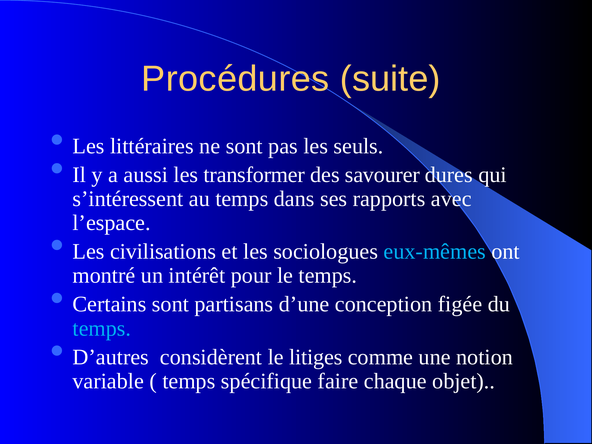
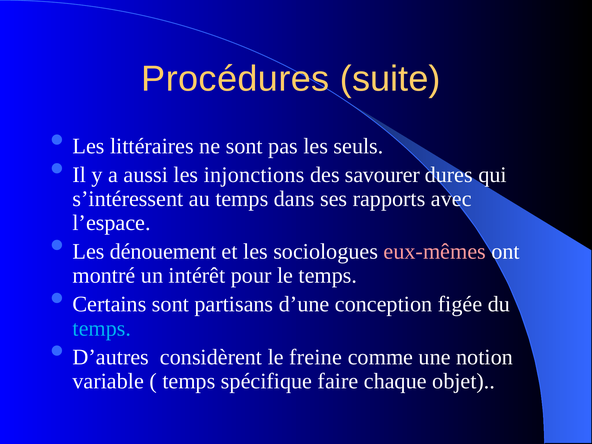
transformer: transformer -> injonctions (254, 175)
civilisations: civilisations -> dénouement (163, 252)
eux-mêmes colour: light blue -> pink (435, 252)
litiges: litiges -> freine (316, 357)
